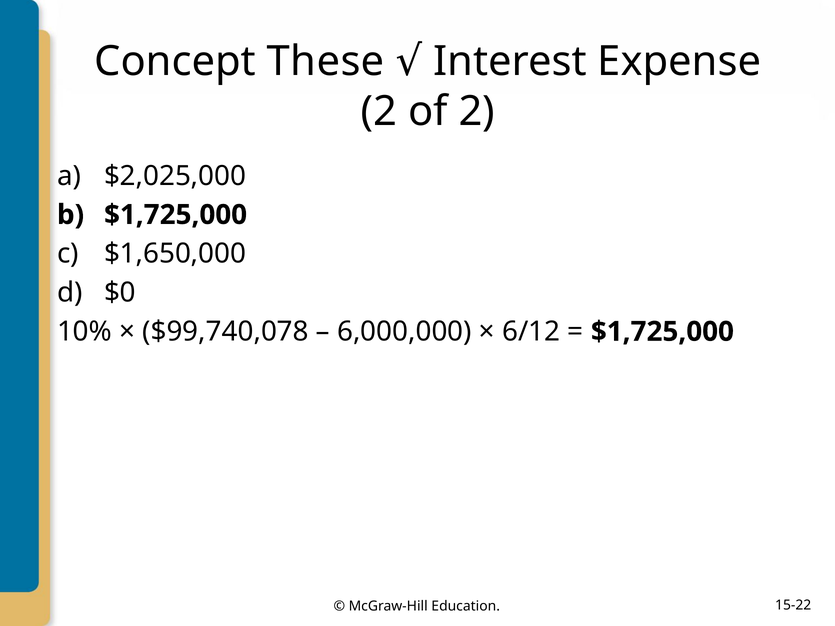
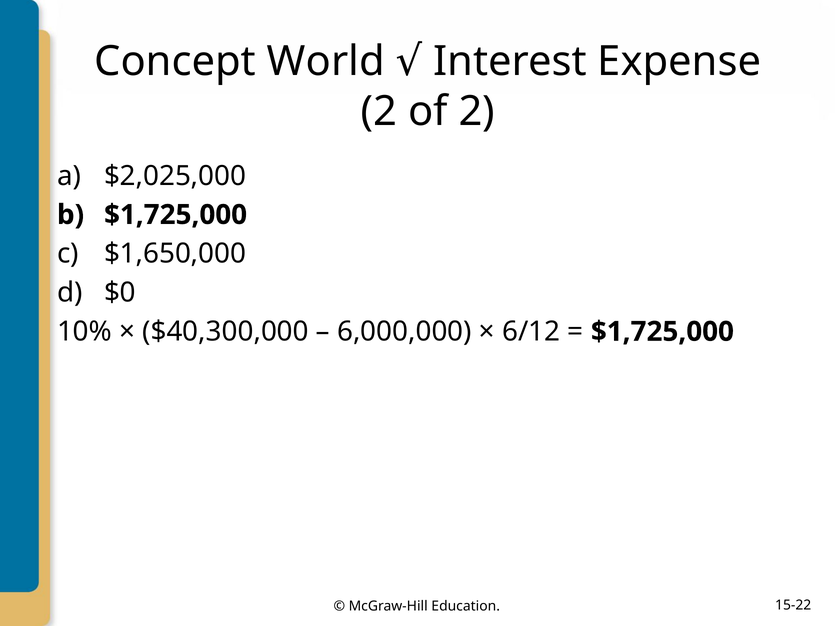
These: These -> World (326, 61)
$99,740,078: $99,740,078 -> $40,300,000 (226, 332)
